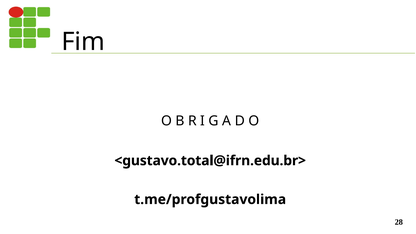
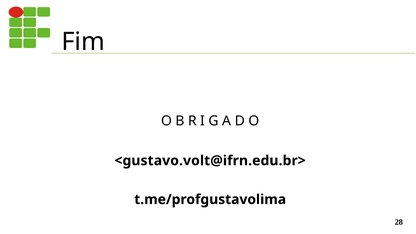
<gustavo.total@ifrn.edu.br>: <gustavo.total@ifrn.edu.br> -> <gustavo.volt@ifrn.edu.br> (210, 161)
